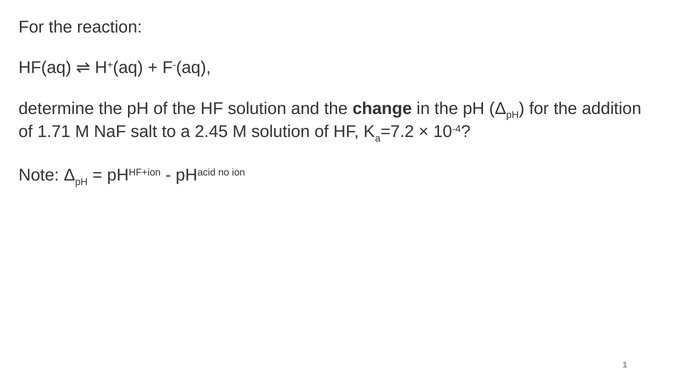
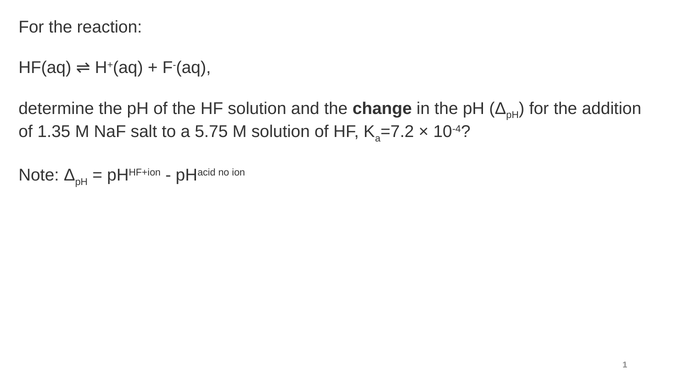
1.71: 1.71 -> 1.35 (54, 132)
2.45: 2.45 -> 5.75 (211, 132)
